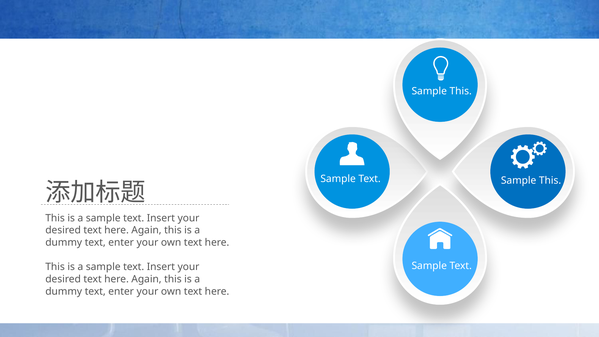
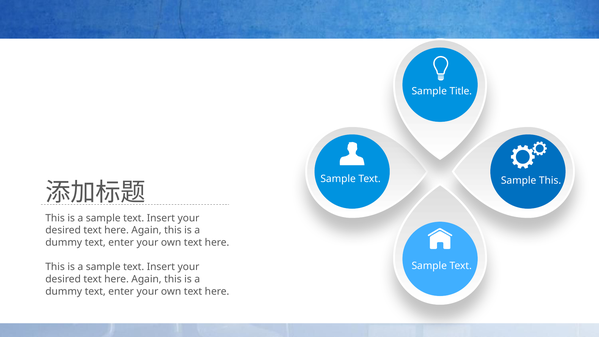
This: This -> Title (461, 91)
